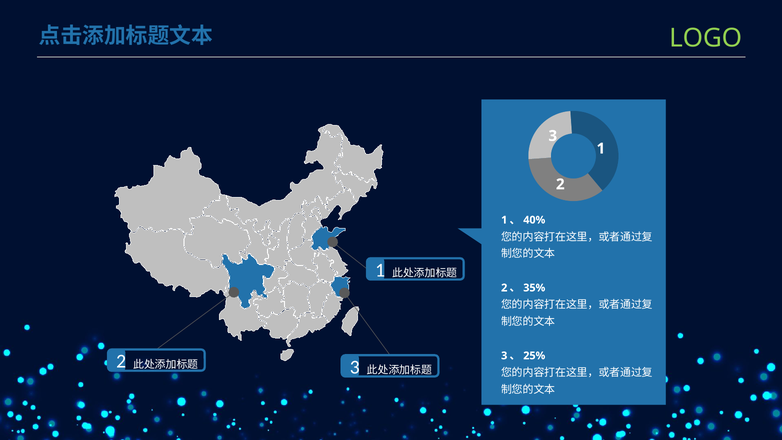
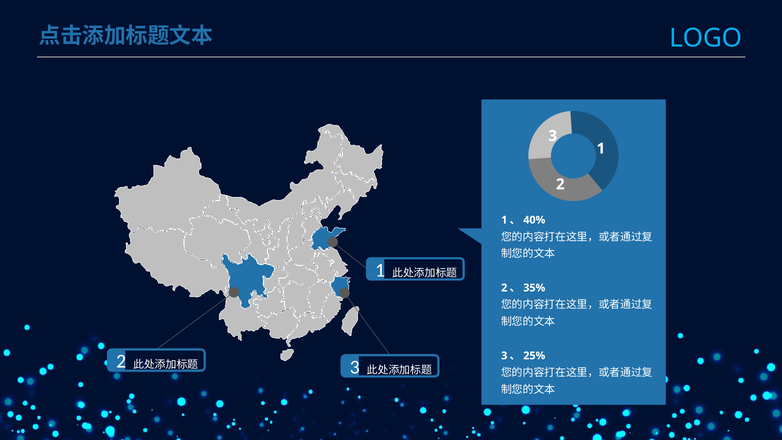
LOGO colour: light green -> light blue (706, 38)
